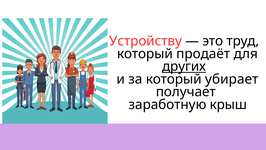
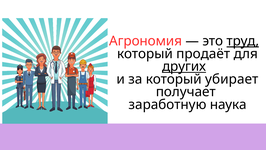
Устройству: Устройству -> Агрономия (146, 41)
труд underline: none -> present (243, 41)
крыш: крыш -> наука (228, 104)
